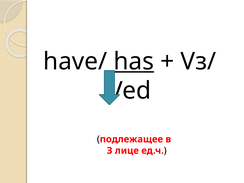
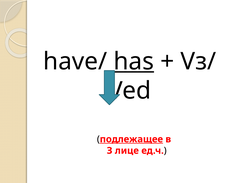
подлежащее underline: none -> present (131, 139)
